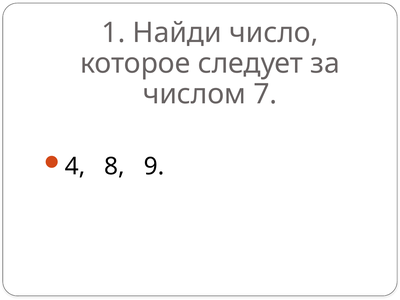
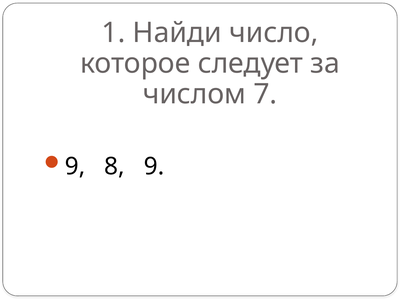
4: 4 -> 9 (75, 166)
